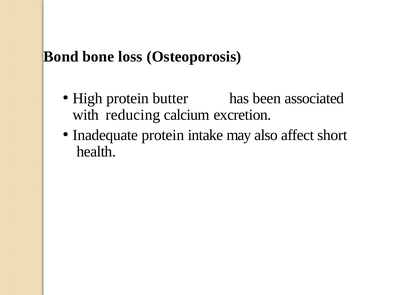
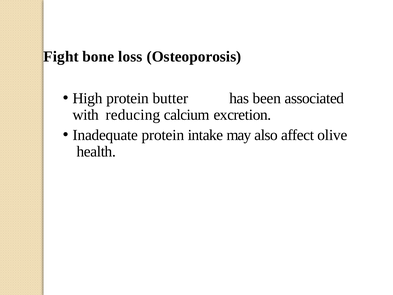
Bond: Bond -> Fight (61, 57)
short: short -> olive (332, 135)
